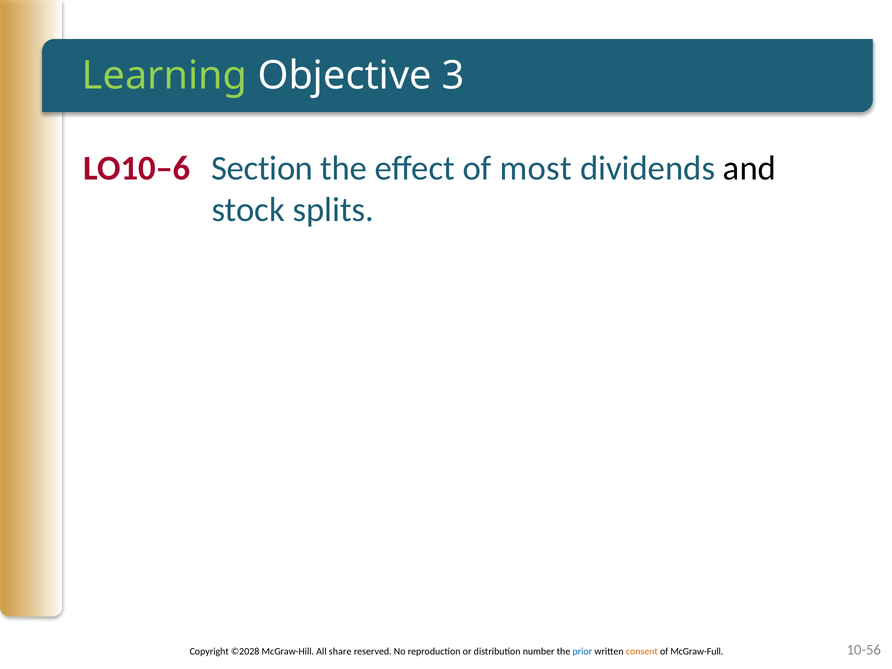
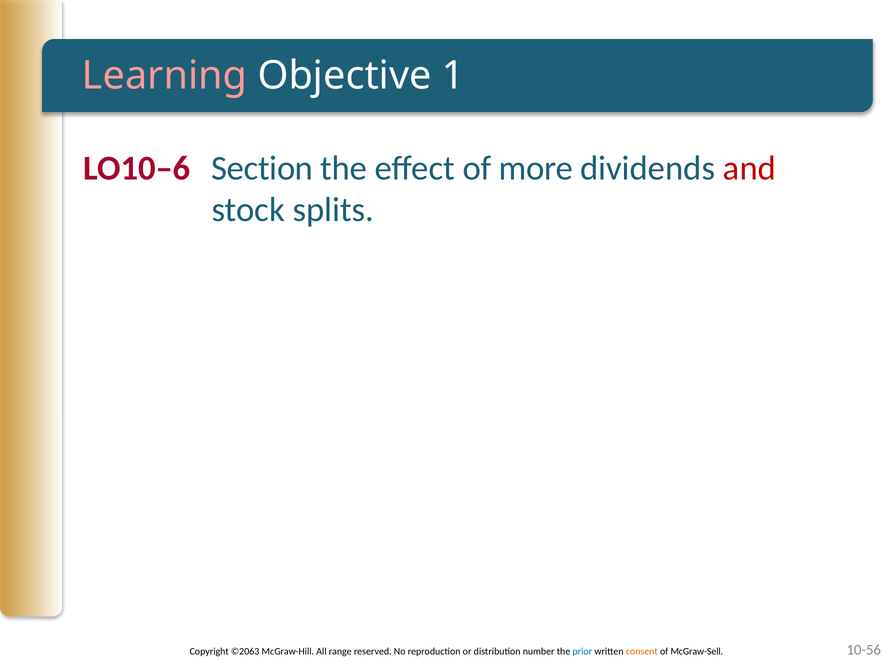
Learning colour: light green -> pink (165, 75)
3: 3 -> 1 (453, 75)
most: most -> more (536, 168)
and colour: black -> red (749, 168)
©2028: ©2028 -> ©2063 (245, 651)
share: share -> range (340, 651)
McGraw-Full: McGraw-Full -> McGraw-Sell (697, 651)
